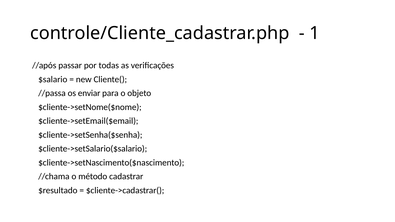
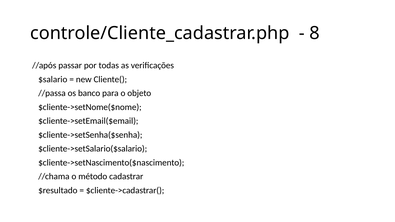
1: 1 -> 8 (315, 33)
enviar: enviar -> banco (89, 93)
